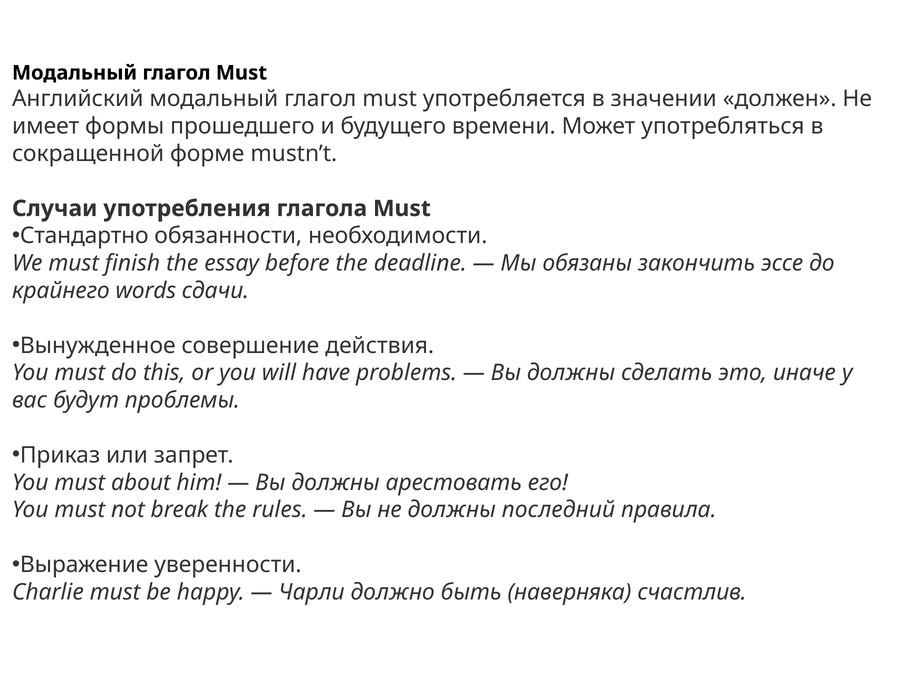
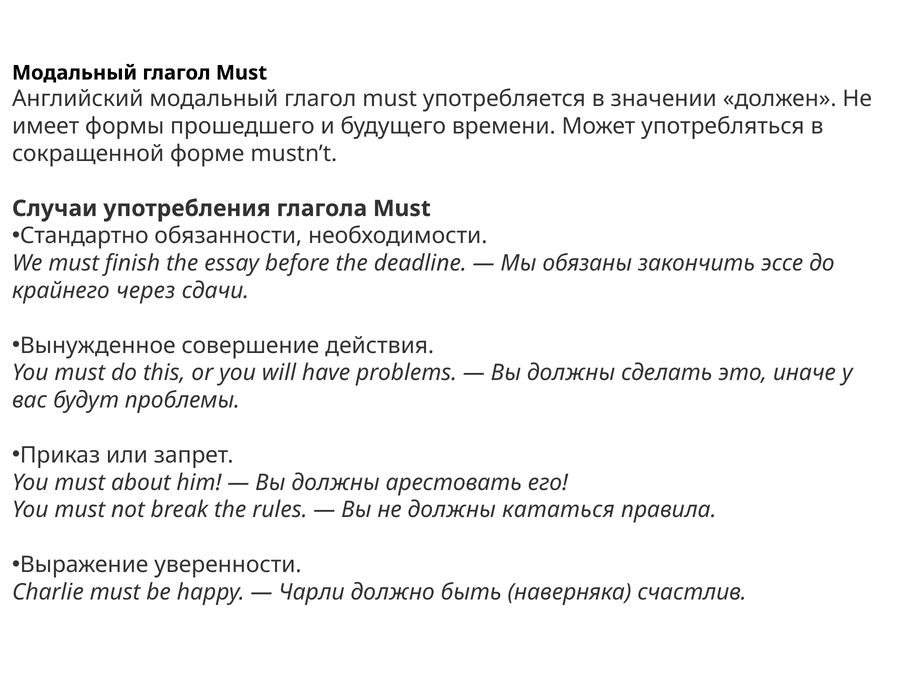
words: words -> через (146, 291)
последний: последний -> кататься (558, 510)
